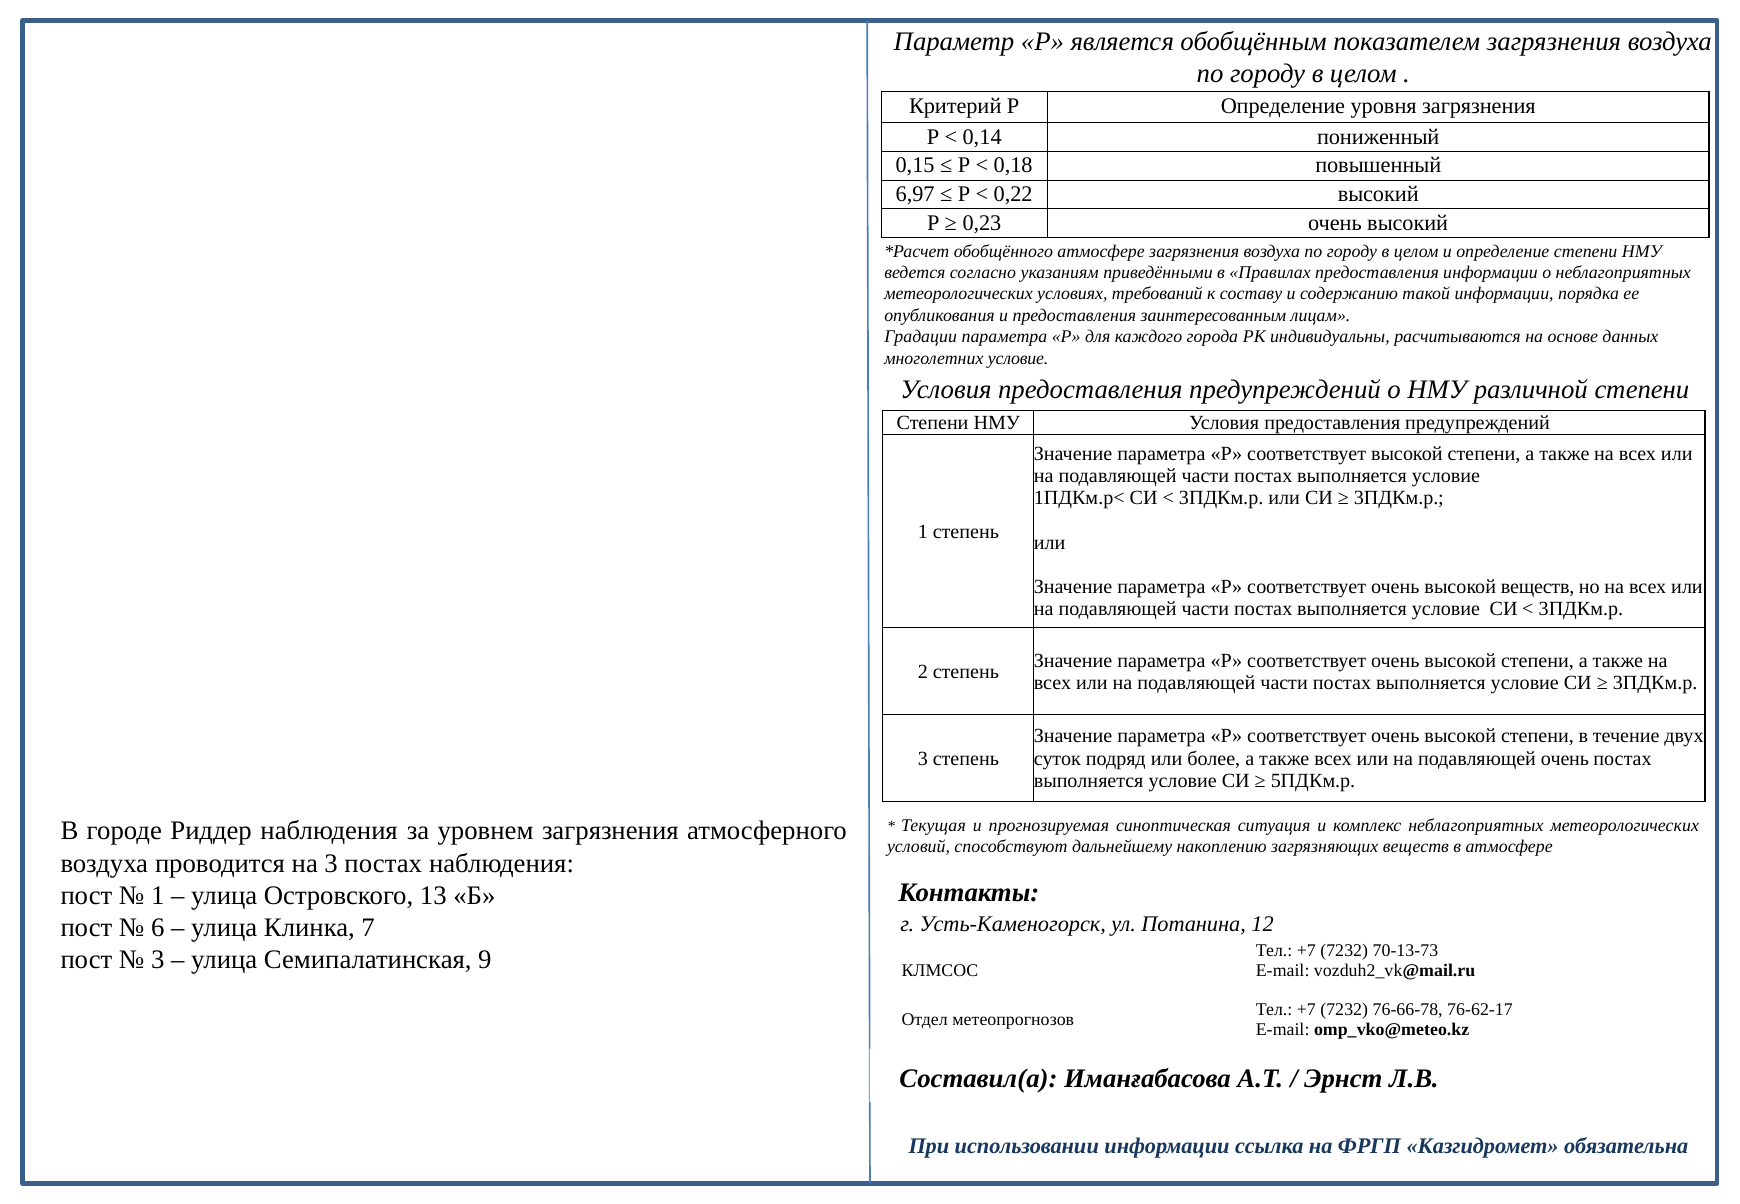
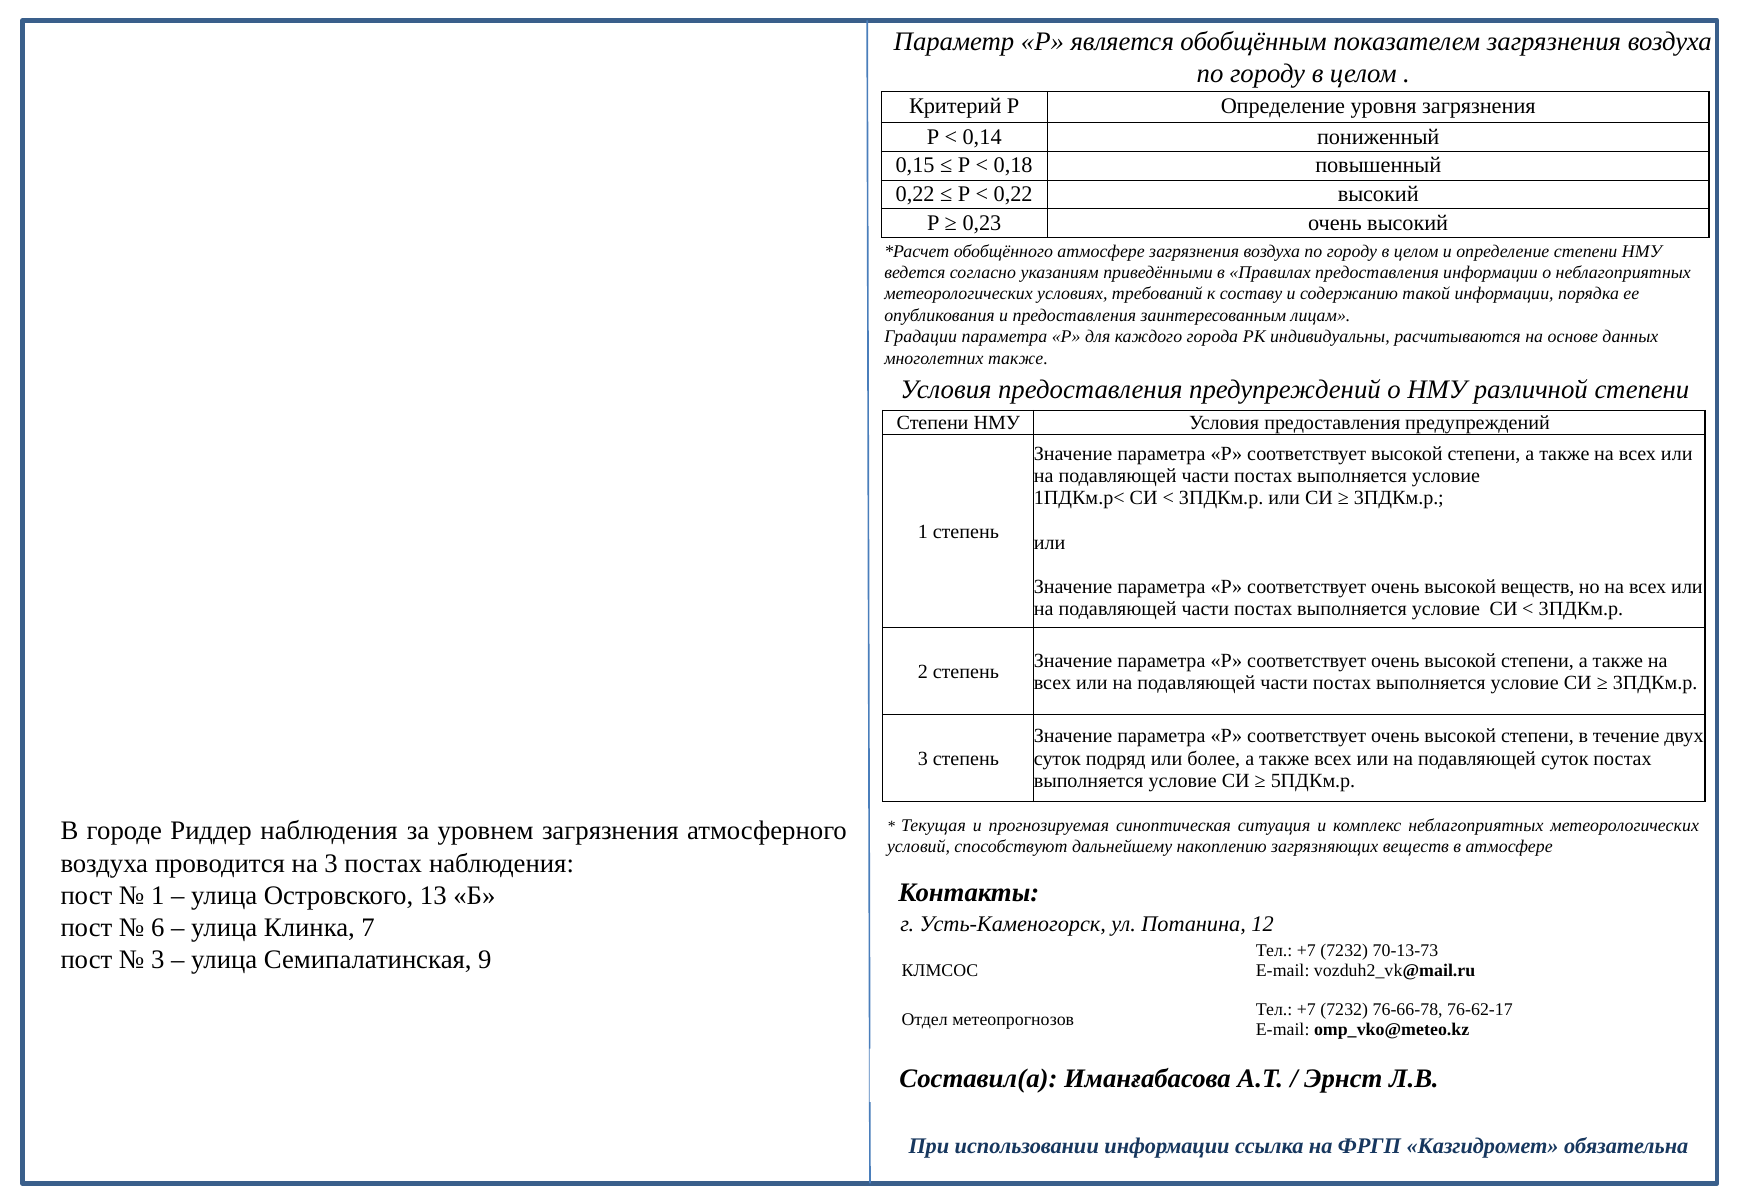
6,97: 6,97 -> 0,22 (915, 194)
многолетних условие: условие -> также (1018, 358)
подавляющей очень: очень -> суток (1565, 759)
